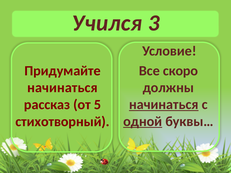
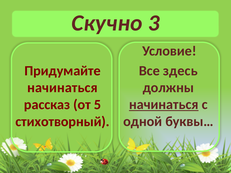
Учился: Учился -> Скучно (107, 23)
скоро: скоро -> здесь (180, 71)
одной underline: present -> none (143, 122)
